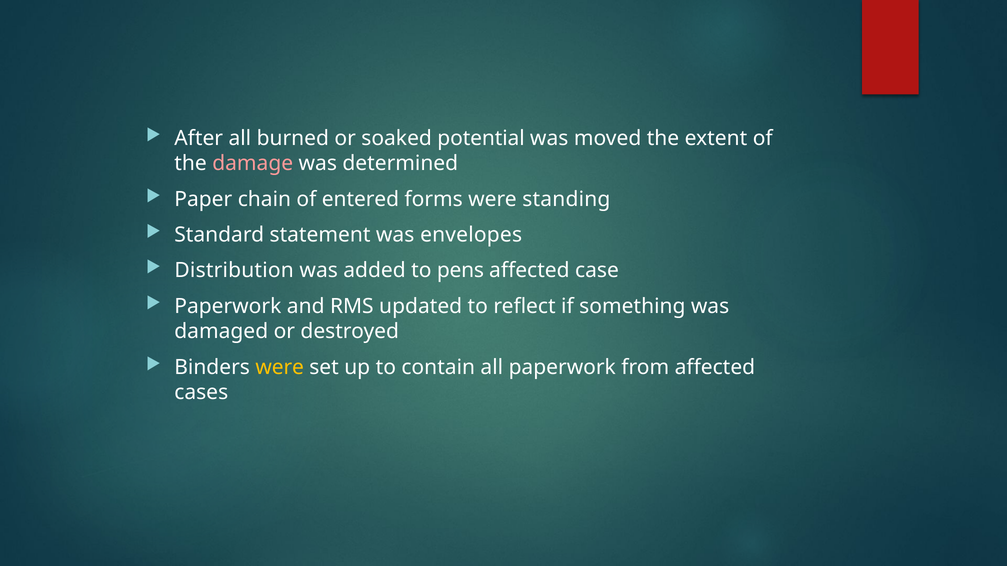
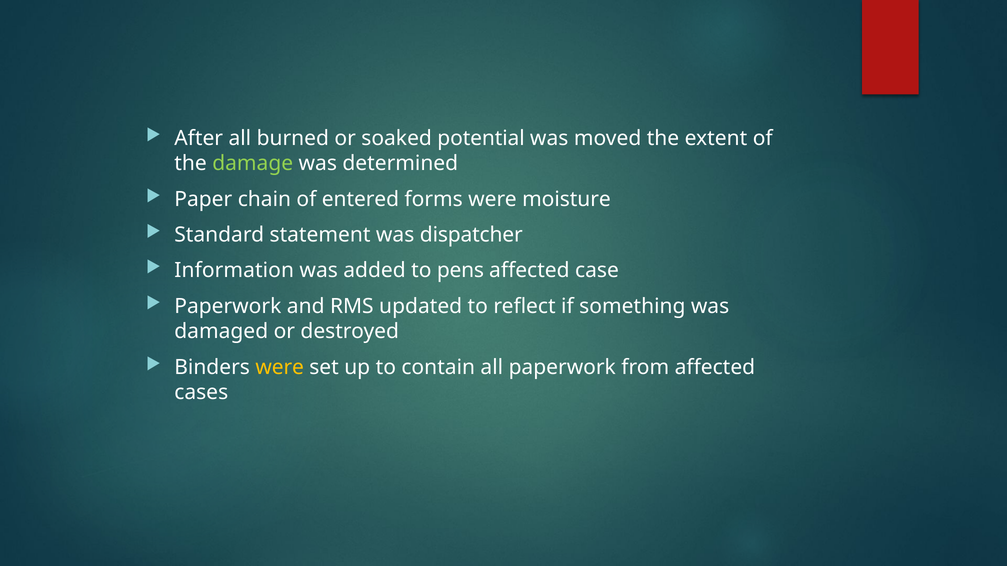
damage colour: pink -> light green (253, 164)
standing: standing -> moisture (566, 199)
envelopes: envelopes -> dispatcher (471, 235)
Distribution: Distribution -> Information (234, 271)
